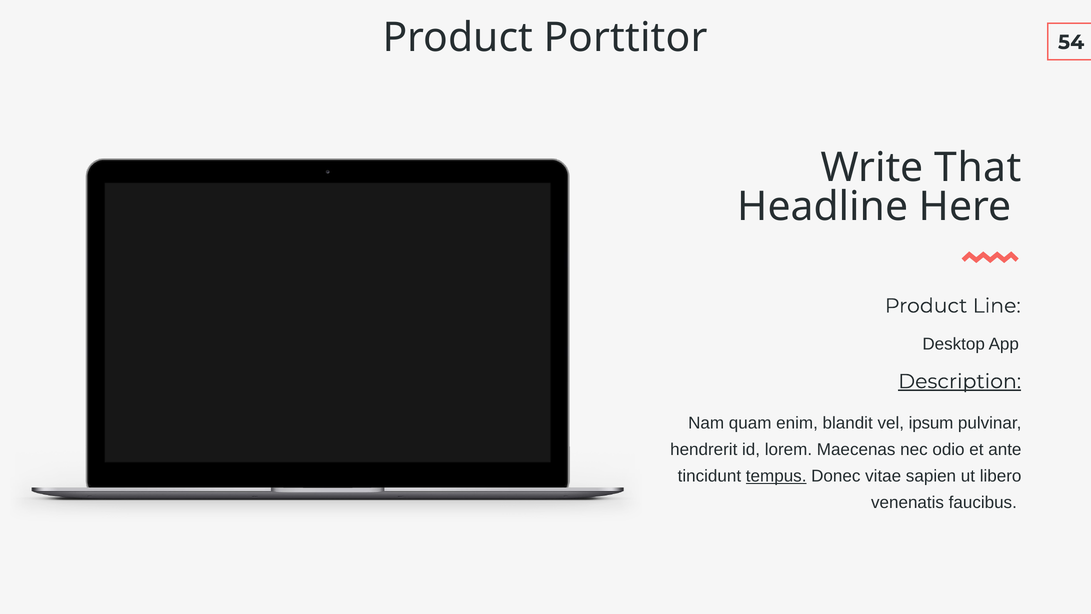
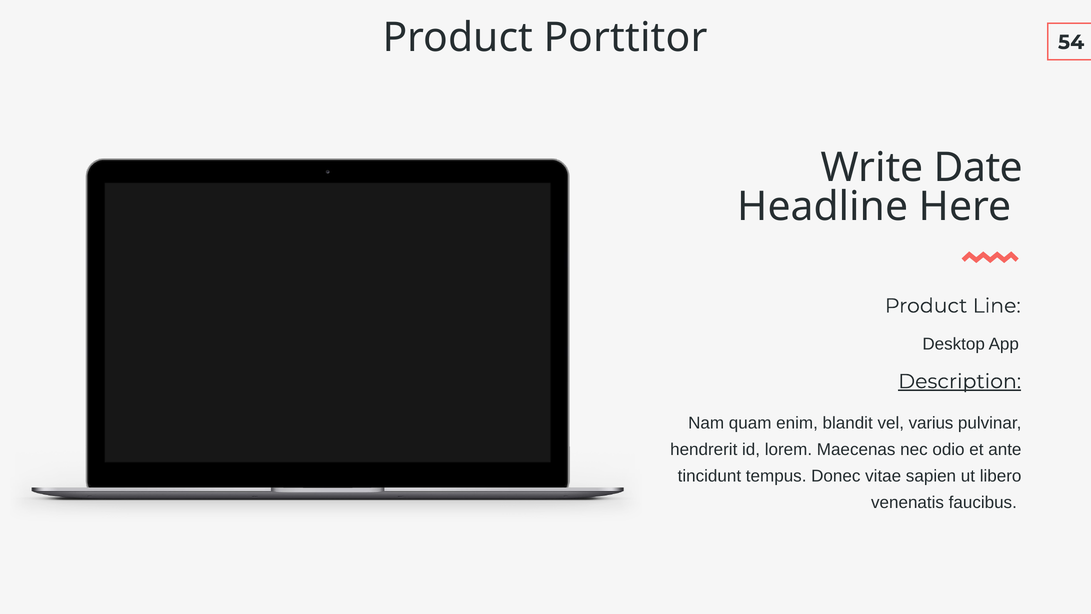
That: That -> Date (978, 168)
ipsum: ipsum -> varius (931, 423)
tempus underline: present -> none (776, 476)
